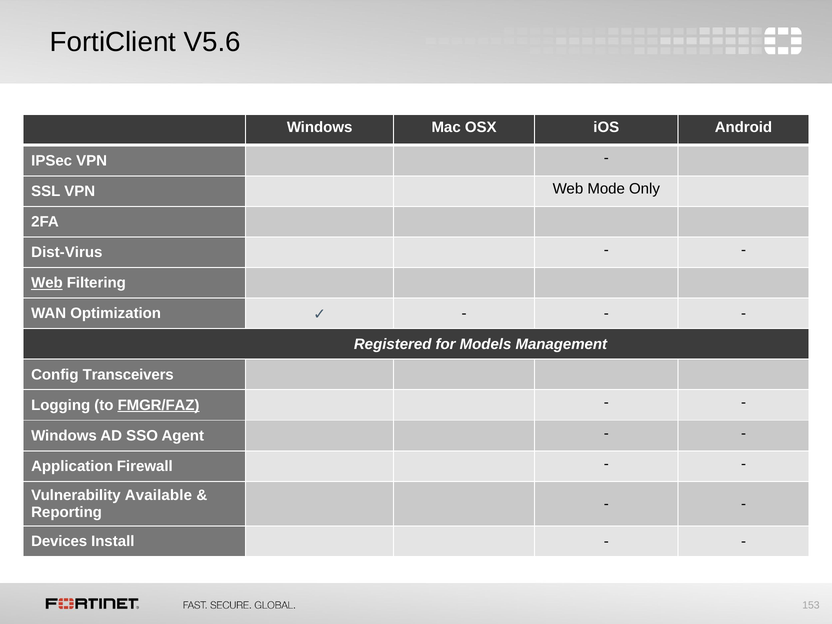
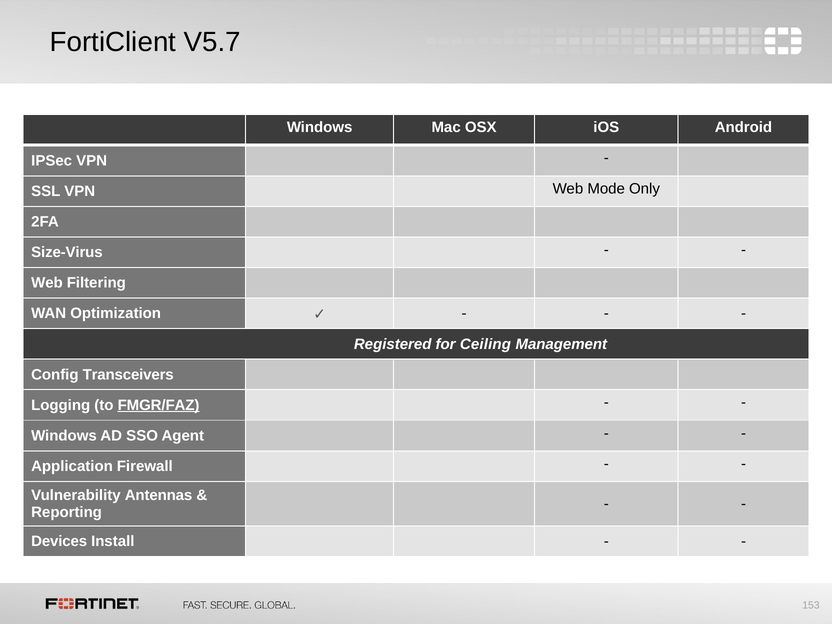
V5.6: V5.6 -> V5.7 (212, 42)
Dist-Virus: Dist-Virus -> Size-Virus (67, 252)
Web underline: present -> none (47, 283)
Models: Models -> Ceiling (485, 344)
Available: Available -> Antennas (159, 495)
